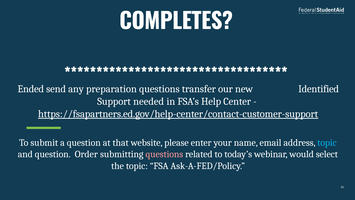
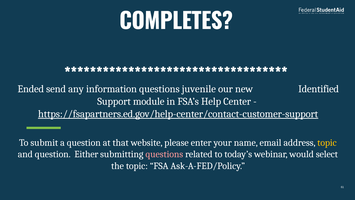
preparation: preparation -> information (111, 89)
transfer: transfer -> juvenile (199, 89)
needed: needed -> module (149, 101)
topic colour: light blue -> yellow (327, 143)
Order: Order -> Either (86, 154)
